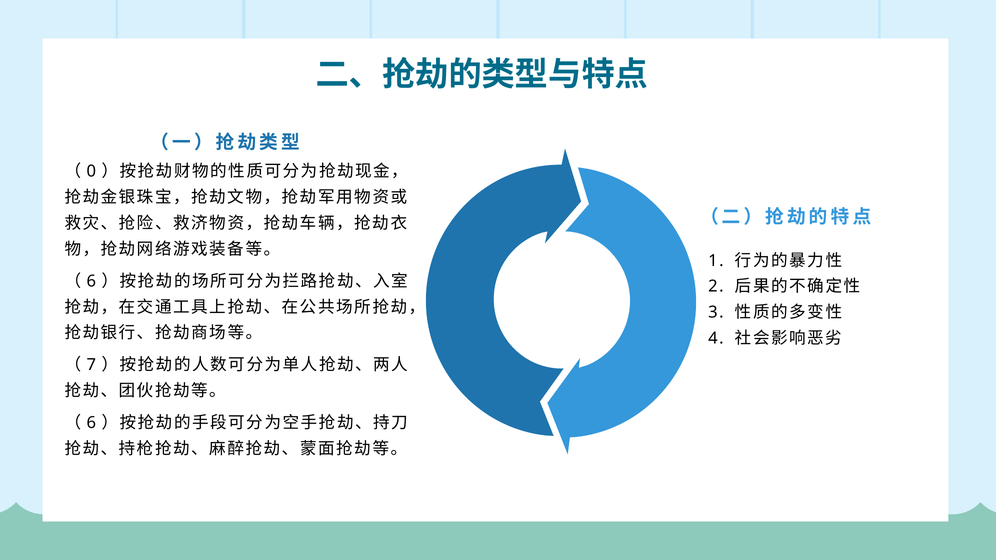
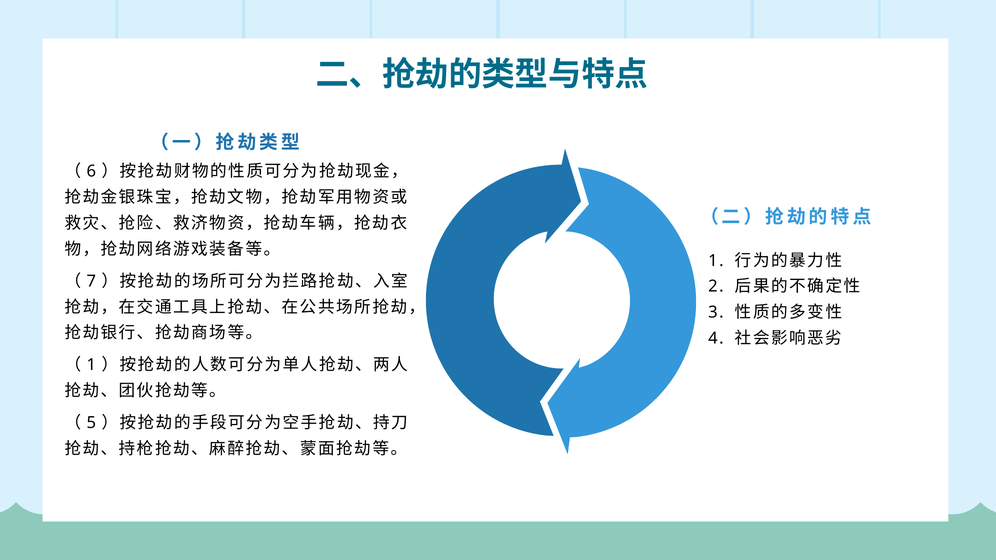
0: 0 -> 6 (91, 172)
6: 6 -> 7 (91, 281)
7: 7 -> 1 (91, 365)
6: 6 -> 5 (91, 423)
